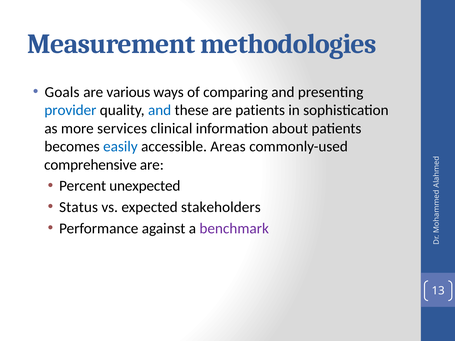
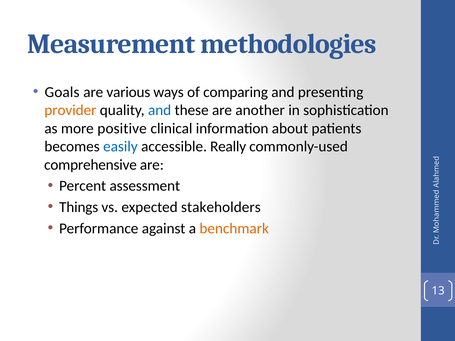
provider colour: blue -> orange (70, 110)
are patients: patients -> another (260, 110)
services: services -> positive (122, 128)
Areas: Areas -> Really (228, 147)
unexpected: unexpected -> assessment (145, 186)
Status: Status -> Things (79, 207)
benchmark colour: purple -> orange (234, 229)
